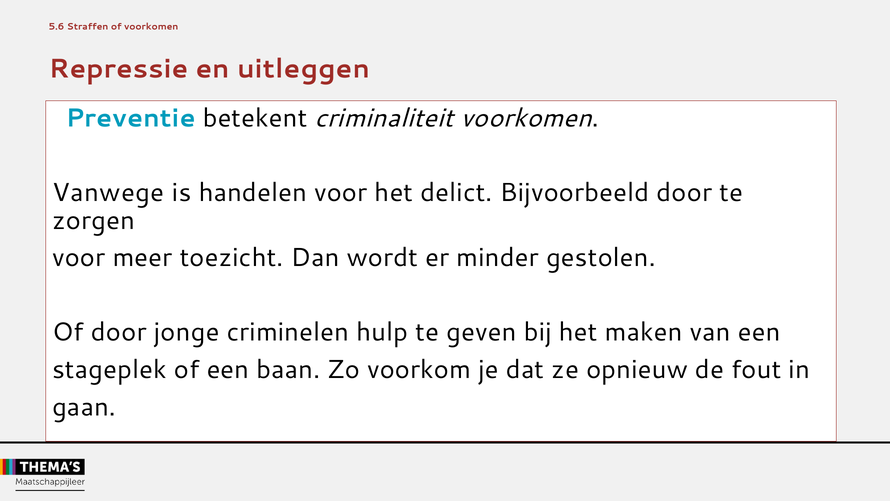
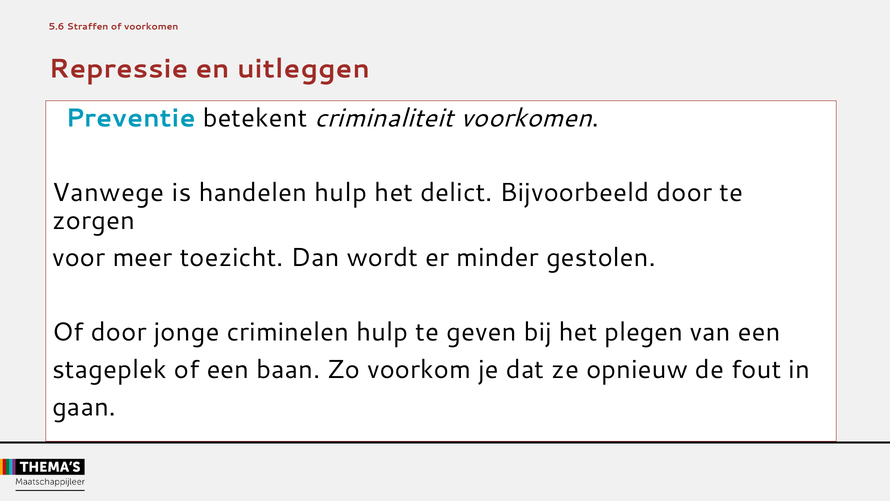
handelen voor: voor -> hulp (341, 192)
maken: maken -> plegen (644, 332)
